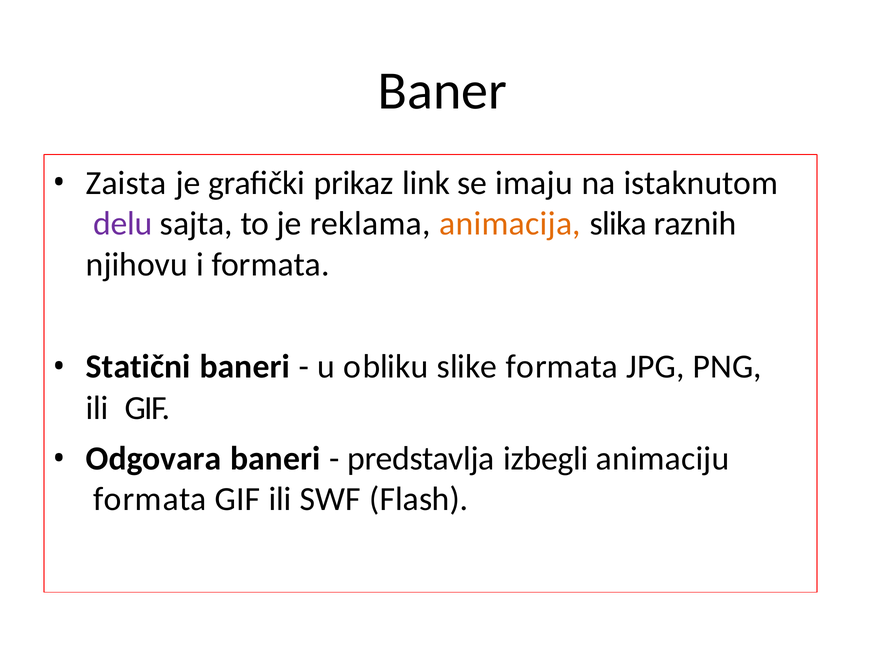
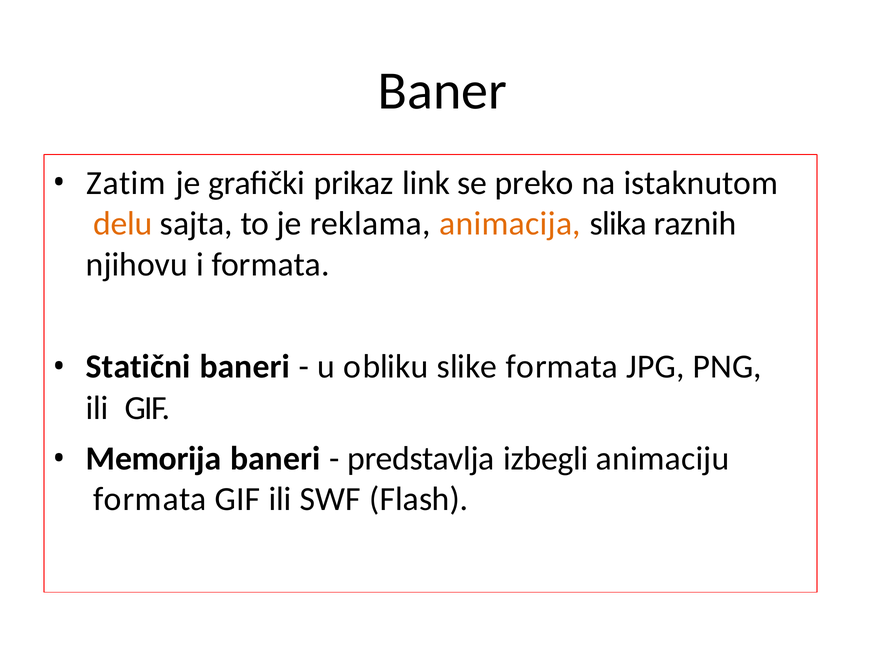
Zaista: Zaista -> Zatim (126, 183)
imaju: imaju -> preko (534, 183)
delu colour: purple -> orange (123, 224)
Odgovara: Odgovara -> Memorija (154, 458)
